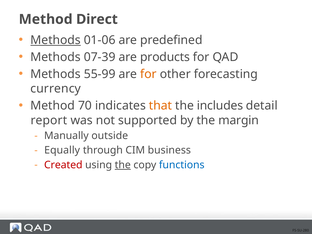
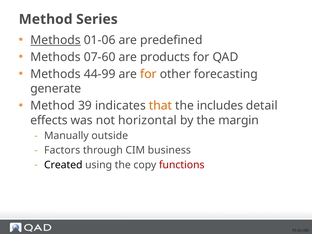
Direct: Direct -> Series (97, 19)
07-39: 07-39 -> 07-60 (100, 57)
55-99: 55-99 -> 44-99 (100, 74)
currency: currency -> generate (56, 89)
70: 70 -> 39 (85, 106)
report: report -> effects (49, 120)
supported: supported -> horizontal (147, 120)
Equally: Equally -> Factors (62, 150)
Created colour: red -> black (63, 165)
the underline: present -> none (123, 165)
functions colour: blue -> red (182, 165)
